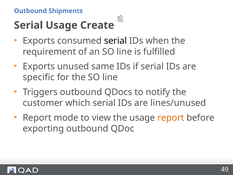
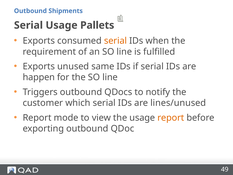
Create: Create -> Pallets (97, 25)
serial colour: black -> orange (115, 41)
specific: specific -> happen (39, 77)
